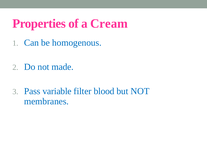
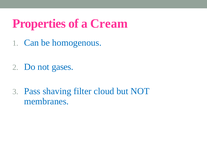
made: made -> gases (63, 67)
variable: variable -> shaving (57, 91)
blood: blood -> cloud (104, 91)
